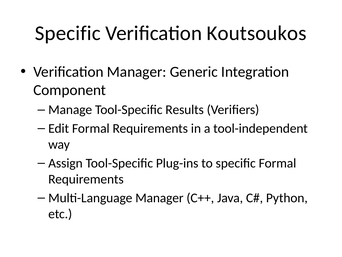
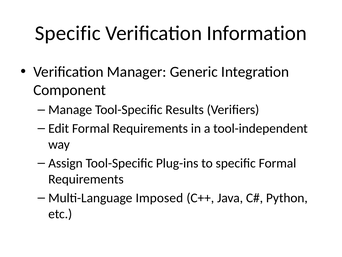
Koutsoukos: Koutsoukos -> Information (257, 33)
Multi-Language Manager: Manager -> Imposed (159, 197)
